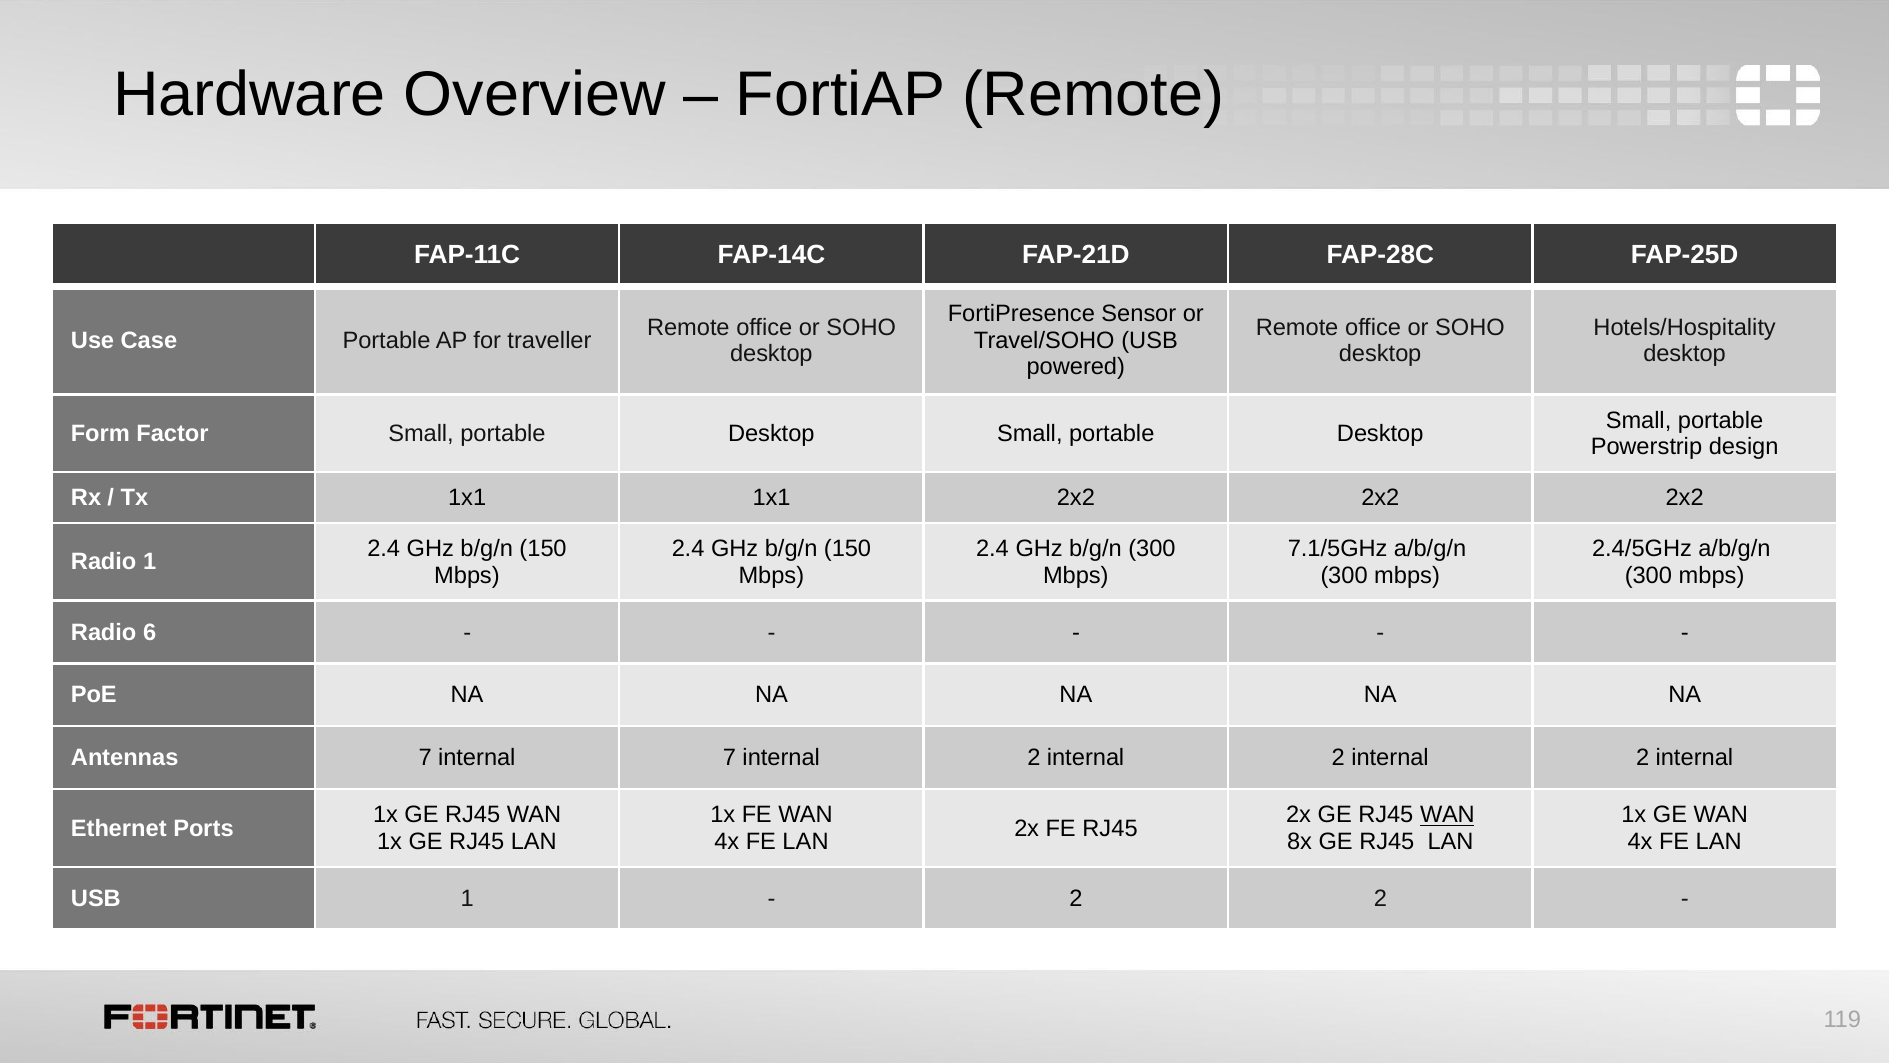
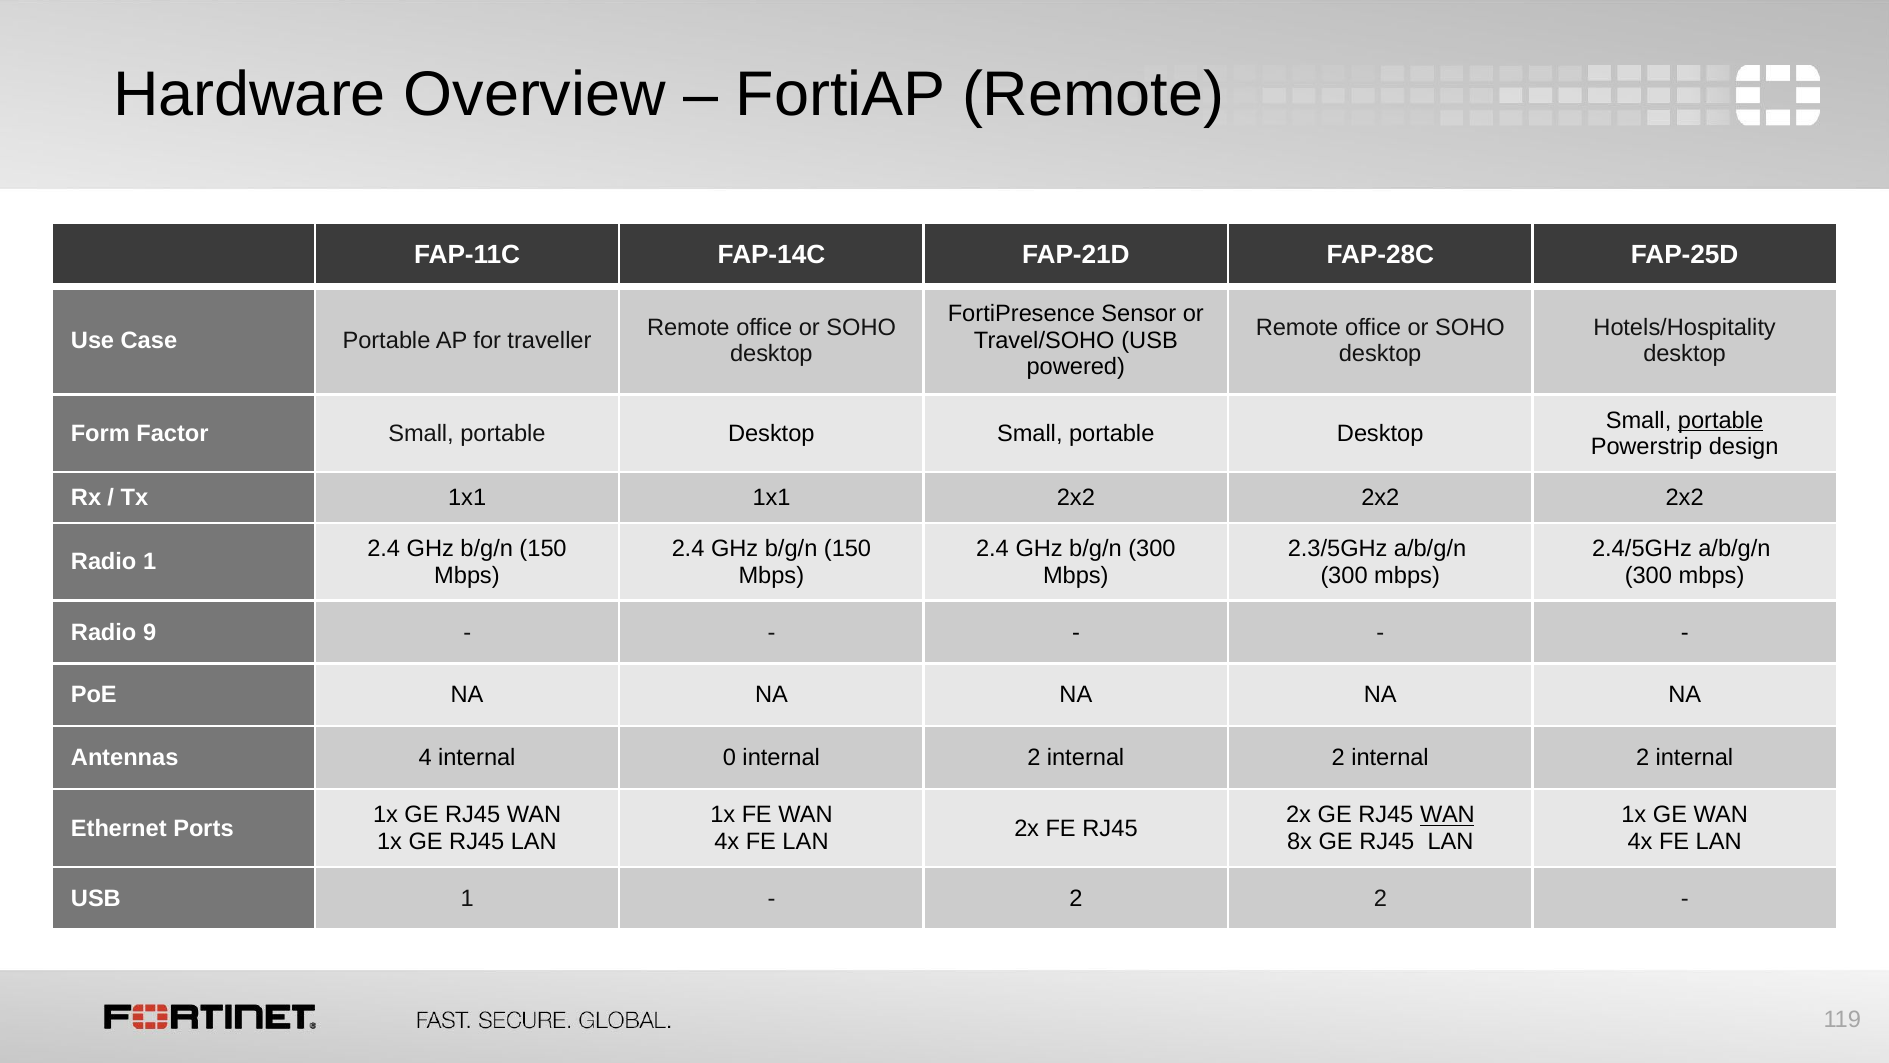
portable underline: none -> present (1721, 420)
7.1/5GHz: 7.1/5GHz -> 2.3/5GHz (1338, 549)
6: 6 -> 9 (150, 632)
Antennas 7: 7 -> 4 (425, 758)
internal 7: 7 -> 0 (730, 758)
